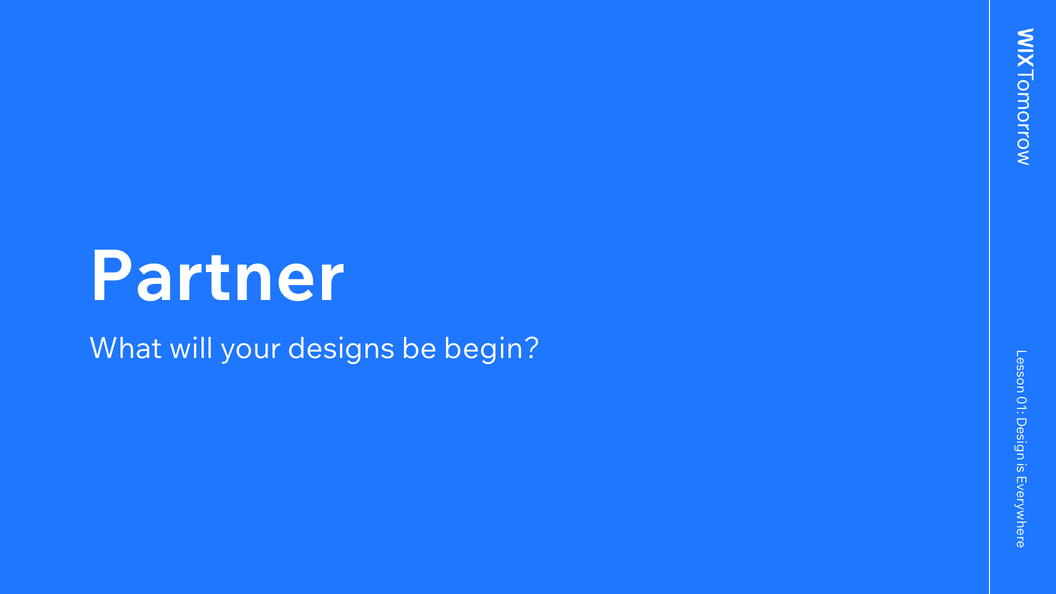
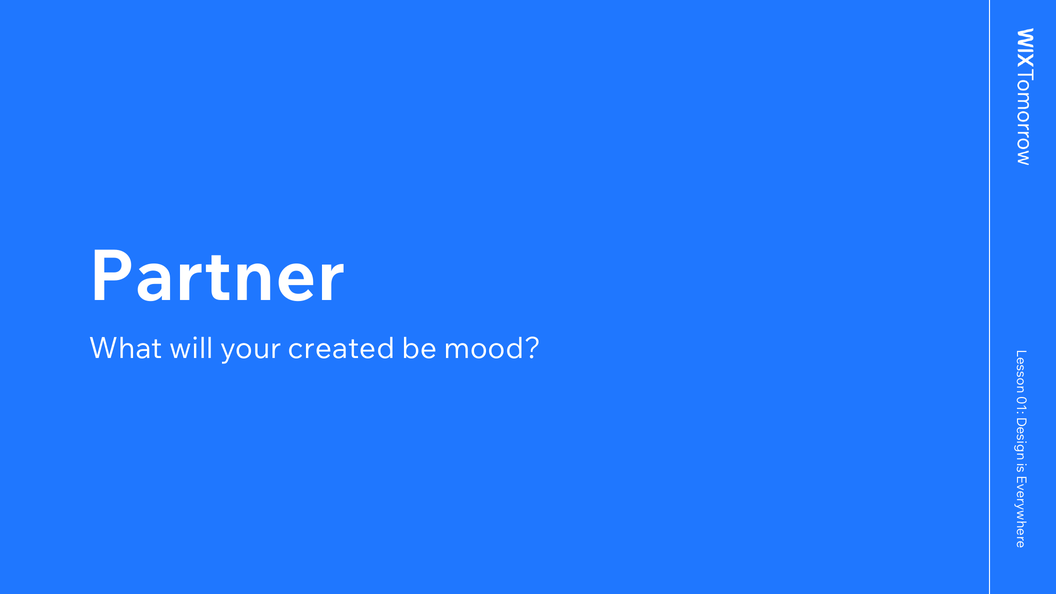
designs: designs -> created (341, 349)
begin: begin -> mood (492, 349)
